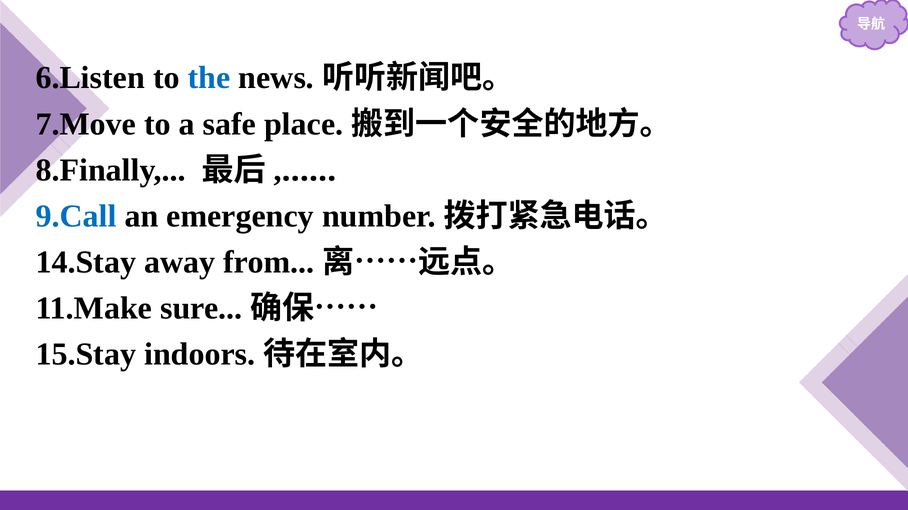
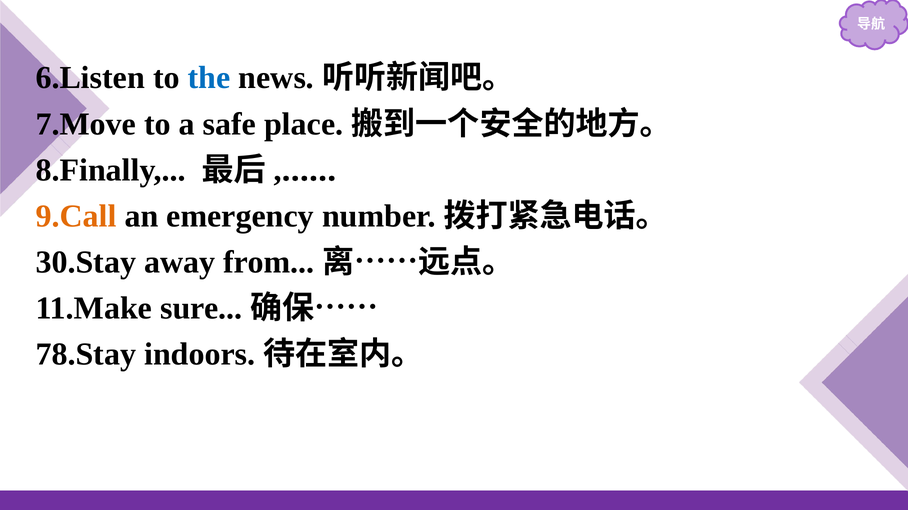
9.Call colour: blue -> orange (76, 216)
14.Stay: 14.Stay -> 30.Stay (86, 263)
15.Stay: 15.Stay -> 78.Stay (86, 355)
